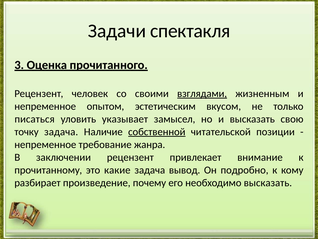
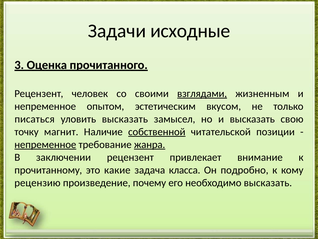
спектакля: спектакля -> исходные (190, 31)
уловить указывает: указывает -> высказать (125, 119)
точку задача: задача -> магнит (61, 132)
непременное underline: none -> present (45, 144)
жанра underline: none -> present (150, 144)
вывод: вывод -> класса (185, 170)
разбирает: разбирает -> рецензию (37, 182)
